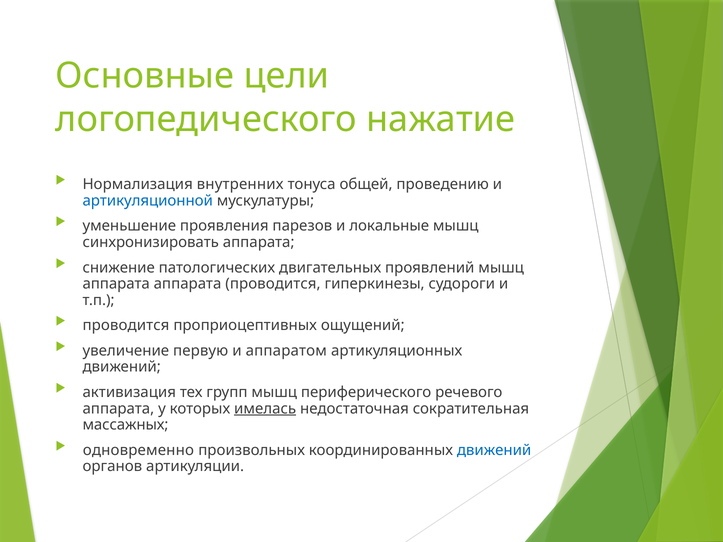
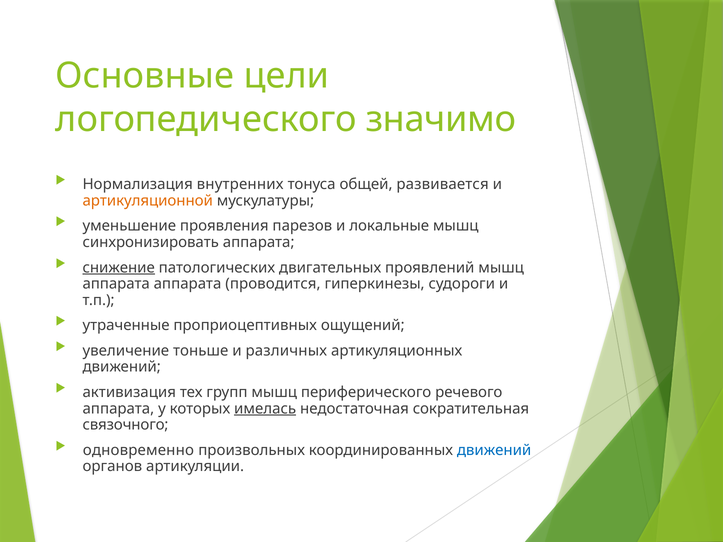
нажатие: нажатие -> значимо (441, 119)
проведению: проведению -> развивается (443, 185)
артикуляционной colour: blue -> orange (148, 201)
снижение underline: none -> present (119, 268)
проводится: проводится -> утраченные (126, 326)
первую: первую -> тоньше (201, 351)
аппаратом: аппаратом -> различных (286, 351)
массажных: массажных -> связочного (126, 425)
